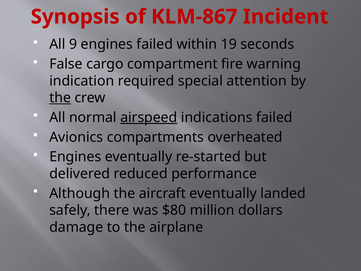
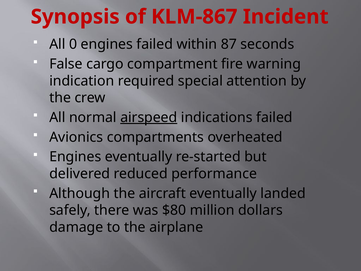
9: 9 -> 0 (73, 44)
19: 19 -> 87 (229, 44)
the underline: present -> none (60, 98)
